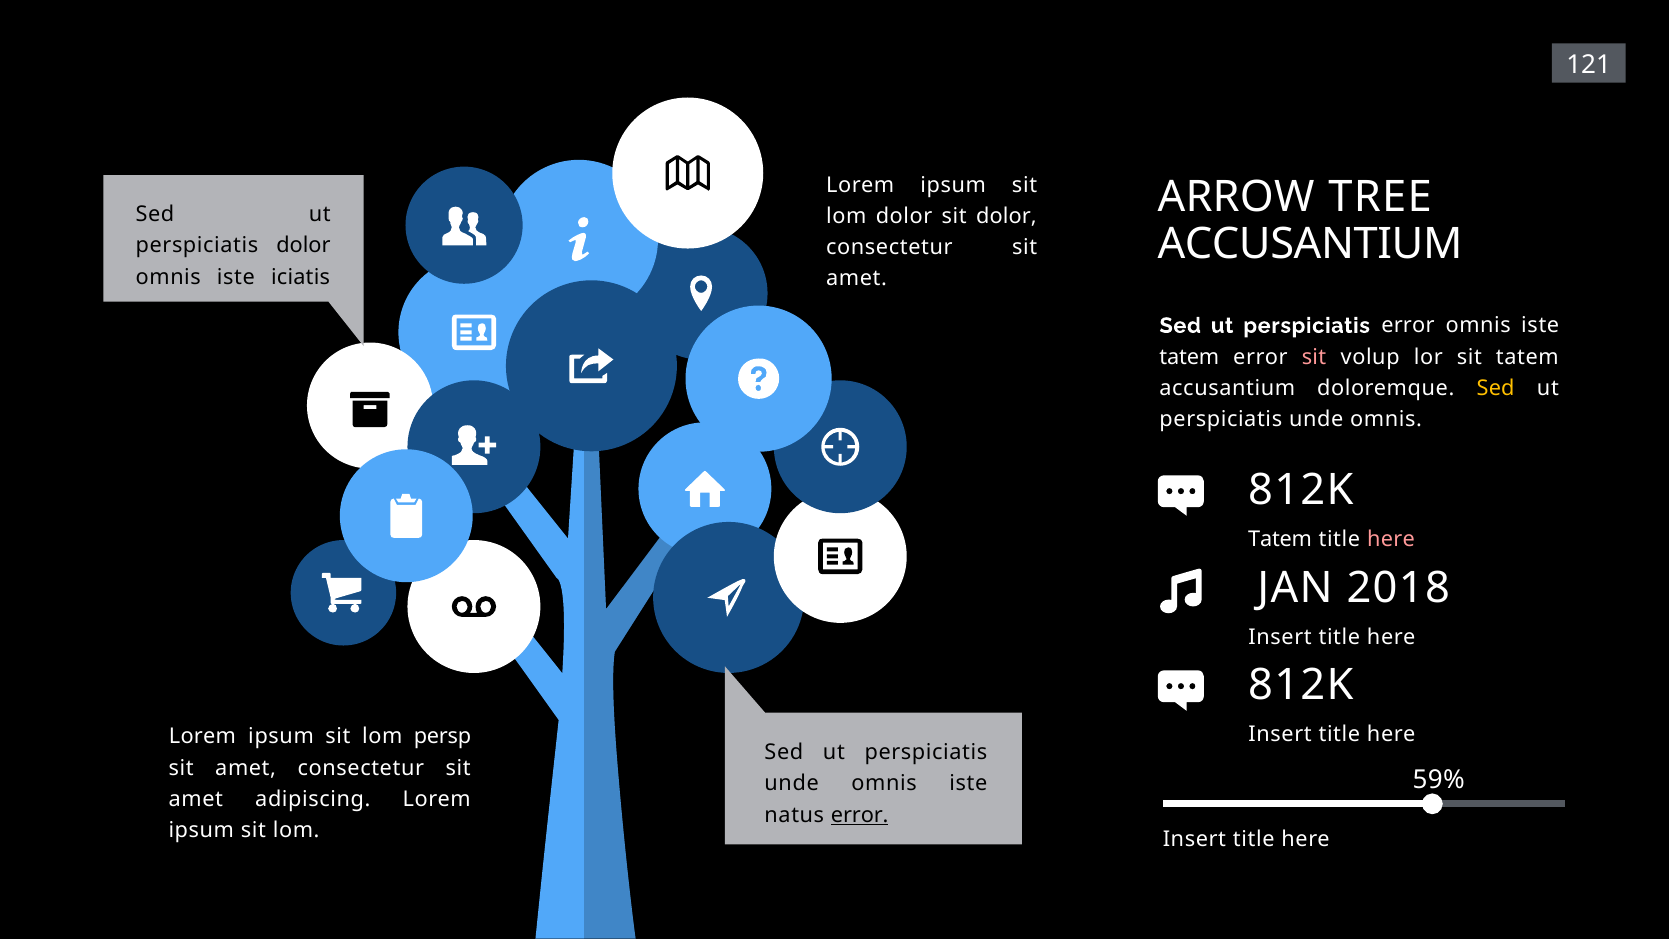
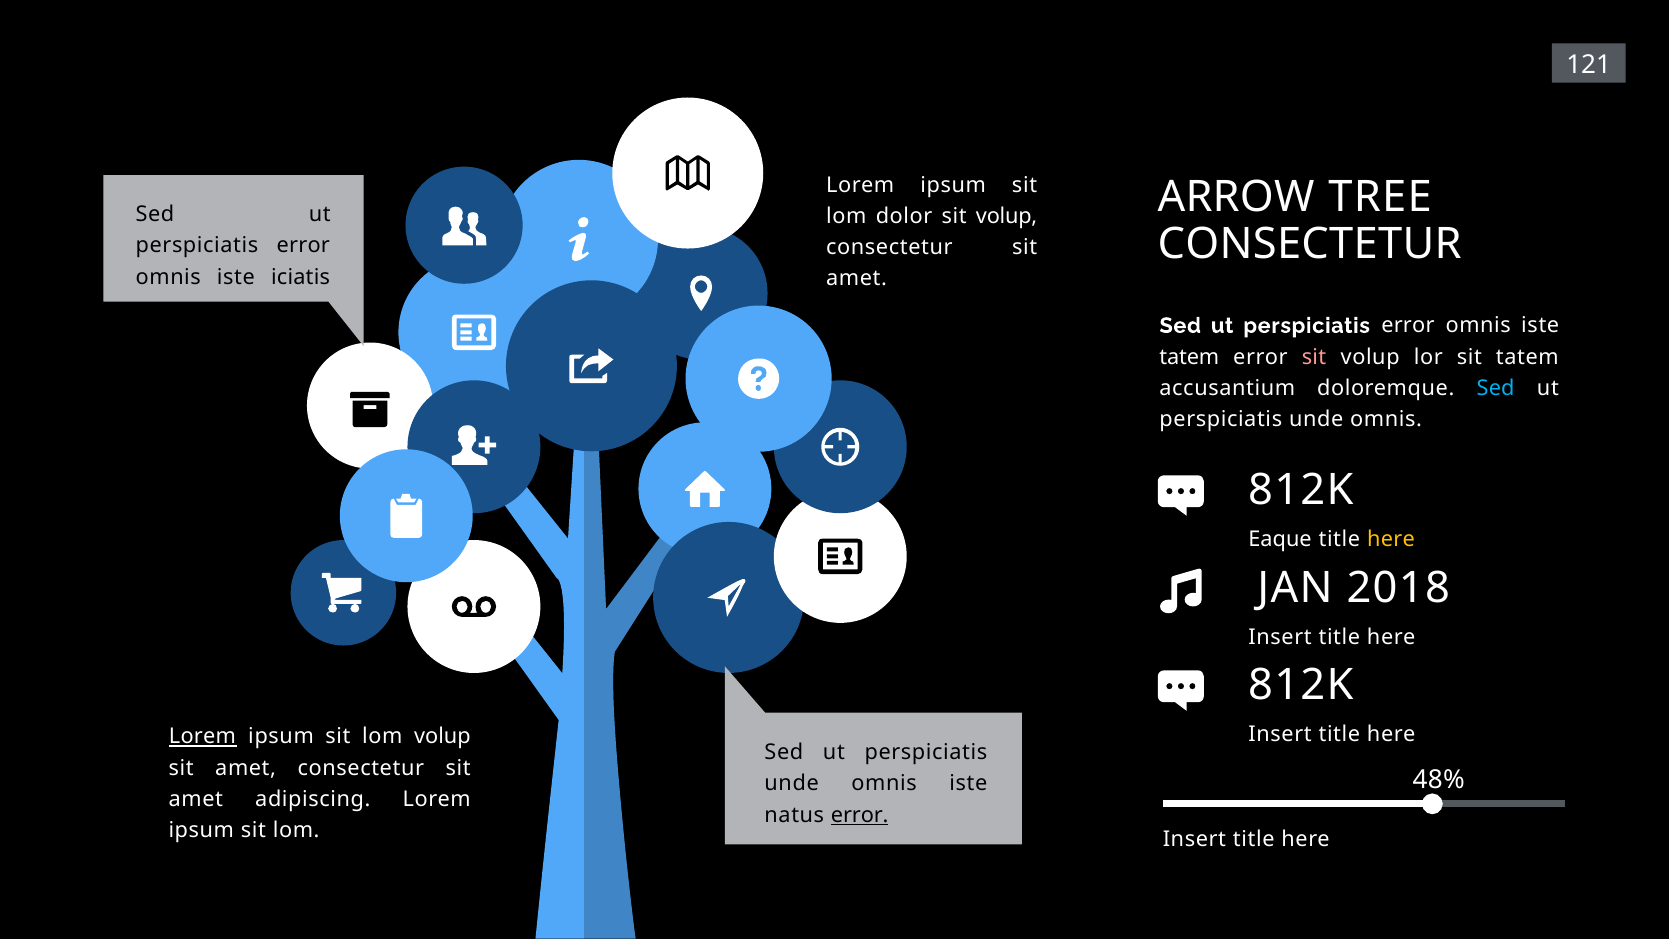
dolor sit dolor: dolor -> volup (1007, 216)
ACCUSANTIUM: ACCUSANTIUM -> CONSECTETUR (1310, 244)
dolor: dolor -> error (303, 246)
Sed colour: yellow -> light blue (1496, 388)
Tatem: Tatem -> Eaque (1280, 540)
here colour: pink -> yellow (1391, 540)
Lorem underline: none -> present (202, 736)
lom persp: persp -> volup (442, 736)
59%: 59% -> 48% (1439, 780)
